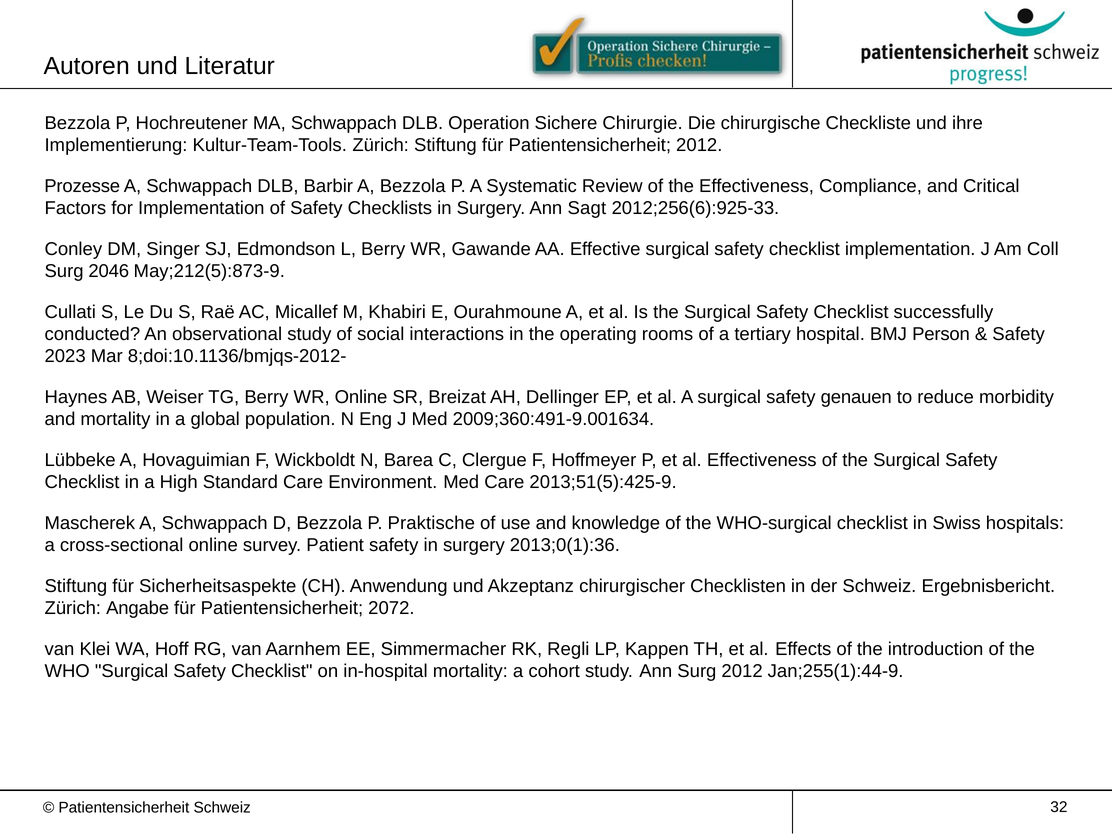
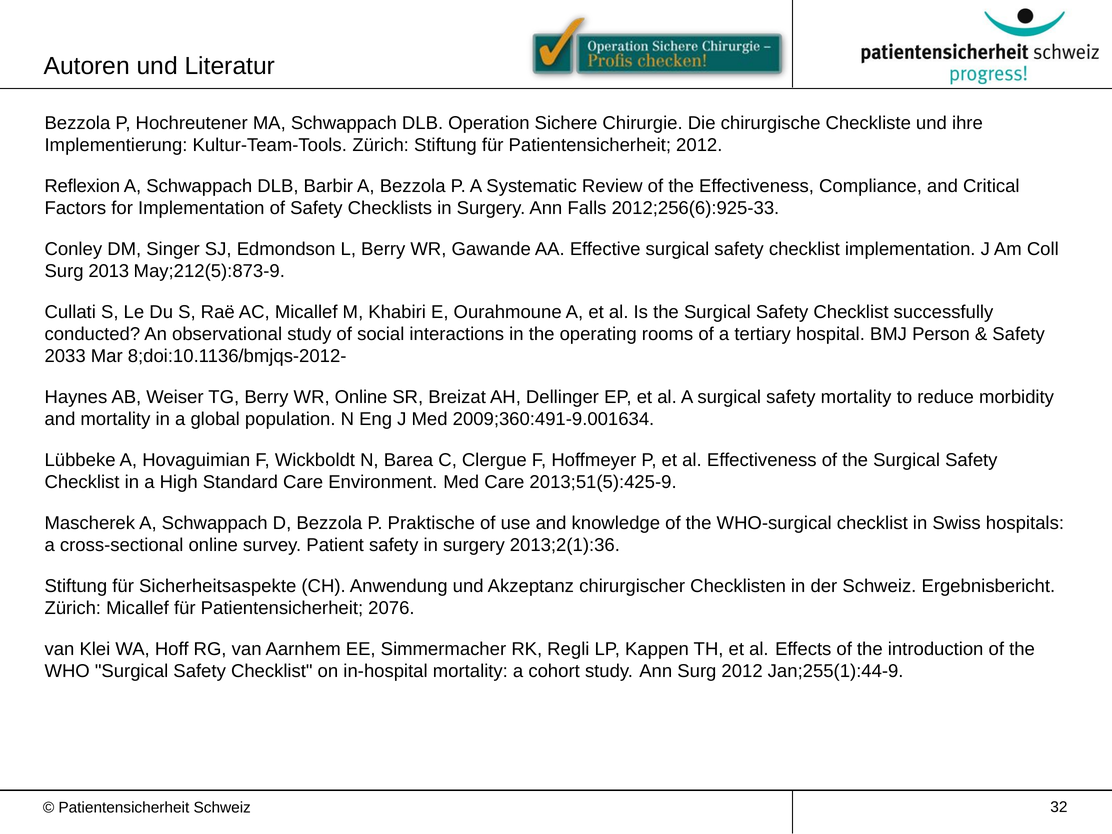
Prozesse: Prozesse -> Reflexion (82, 186)
Sagt: Sagt -> Falls (587, 208)
2046: 2046 -> 2013 (109, 271)
2023: 2023 -> 2033 (65, 356)
safety genauen: genauen -> mortality (856, 397)
2013;0(1):36: 2013;0(1):36 -> 2013;2(1):36 (565, 545)
Zürich Angabe: Angabe -> Micallef (138, 608)
2072: 2072 -> 2076 (391, 608)
